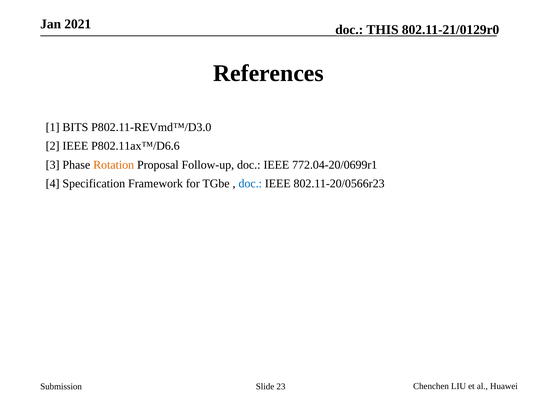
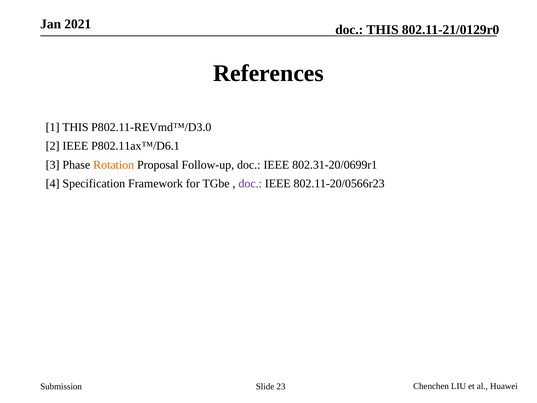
1 BITS: BITS -> THIS (75, 127)
P802.11ax™/D6.6: P802.11ax™/D6.6 -> P802.11ax™/D6.1 (135, 146)
772.04-20/0699r1: 772.04-20/0699r1 -> 802.31-20/0699r1 (335, 165)
doc colour: blue -> purple (250, 183)
